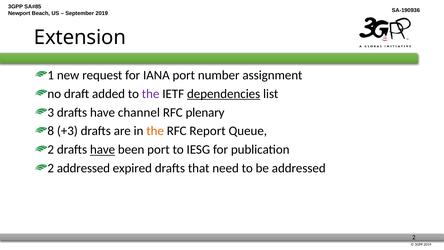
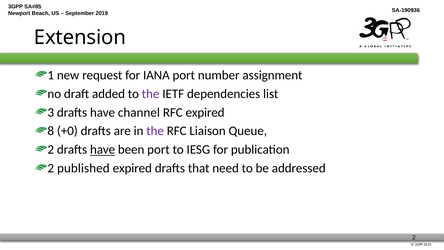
dependencies underline: present -> none (224, 94)
RFC plenary: plenary -> expired (205, 112)
+3: +3 -> +0 (67, 131)
the colour: orange -> purple (155, 131)
Report: Report -> Liaison (208, 131)
2 addressed: addressed -> published (83, 168)
